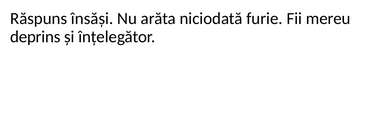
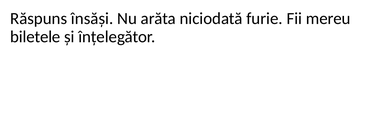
deprins: deprins -> biletele (35, 37)
